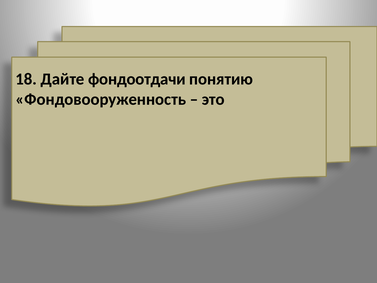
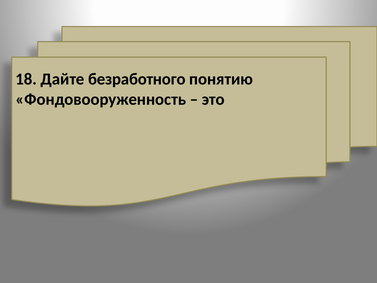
фондоотдачи: фондоотдачи -> безработного (137, 79)
